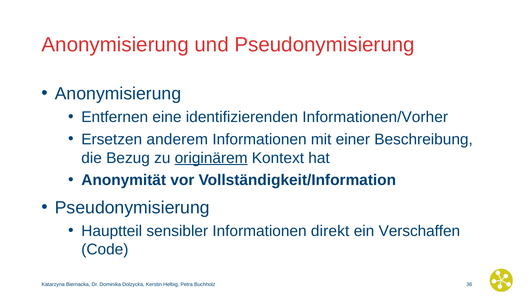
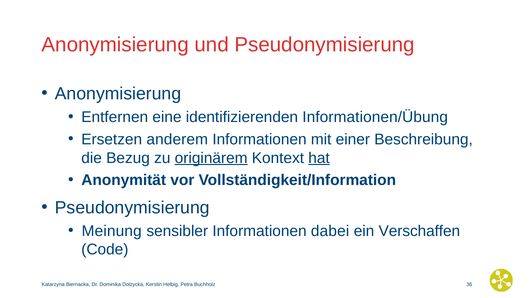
Informationen/Vorher: Informationen/Vorher -> Informationen/Übung (375, 117)
hat underline: none -> present (319, 158)
Hauptteil: Hauptteil -> Meinung (112, 231)
direkt: direkt -> dabei (330, 231)
